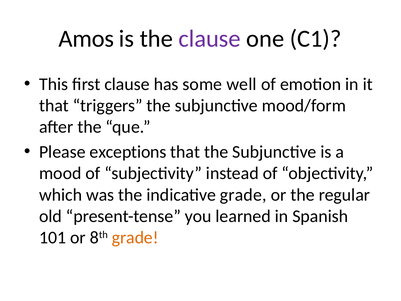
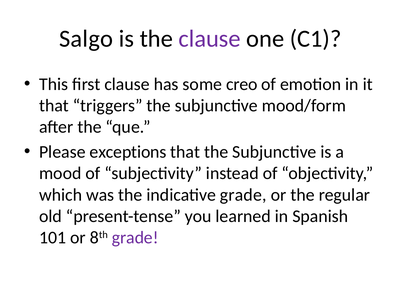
Amos: Amos -> Salgo (86, 39)
well: well -> creo (242, 84)
grade colour: orange -> purple (135, 237)
